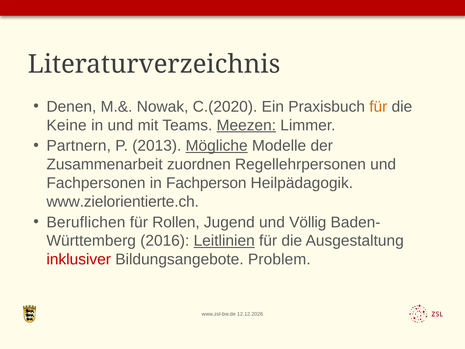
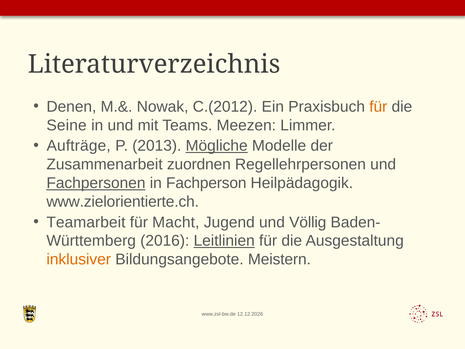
C.(2020: C.(2020 -> C.(2012 (225, 107)
Keine: Keine -> Seine (67, 125)
Meezen underline: present -> none (246, 125)
Partnern: Partnern -> Aufträge (79, 146)
Fachpersonen underline: none -> present (96, 183)
Beruflichen: Beruflichen -> Teamarbeit (86, 222)
Rollen: Rollen -> Macht (176, 222)
inklusiver colour: red -> orange (79, 259)
Problem: Problem -> Meistern (279, 259)
